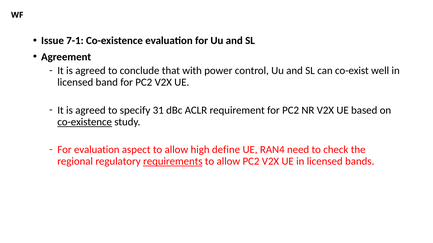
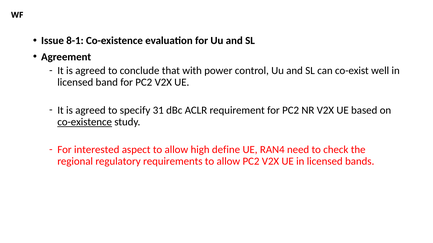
7-1: 7-1 -> 8-1 (75, 41)
For evaluation: evaluation -> interested (97, 150)
requirements underline: present -> none (173, 162)
